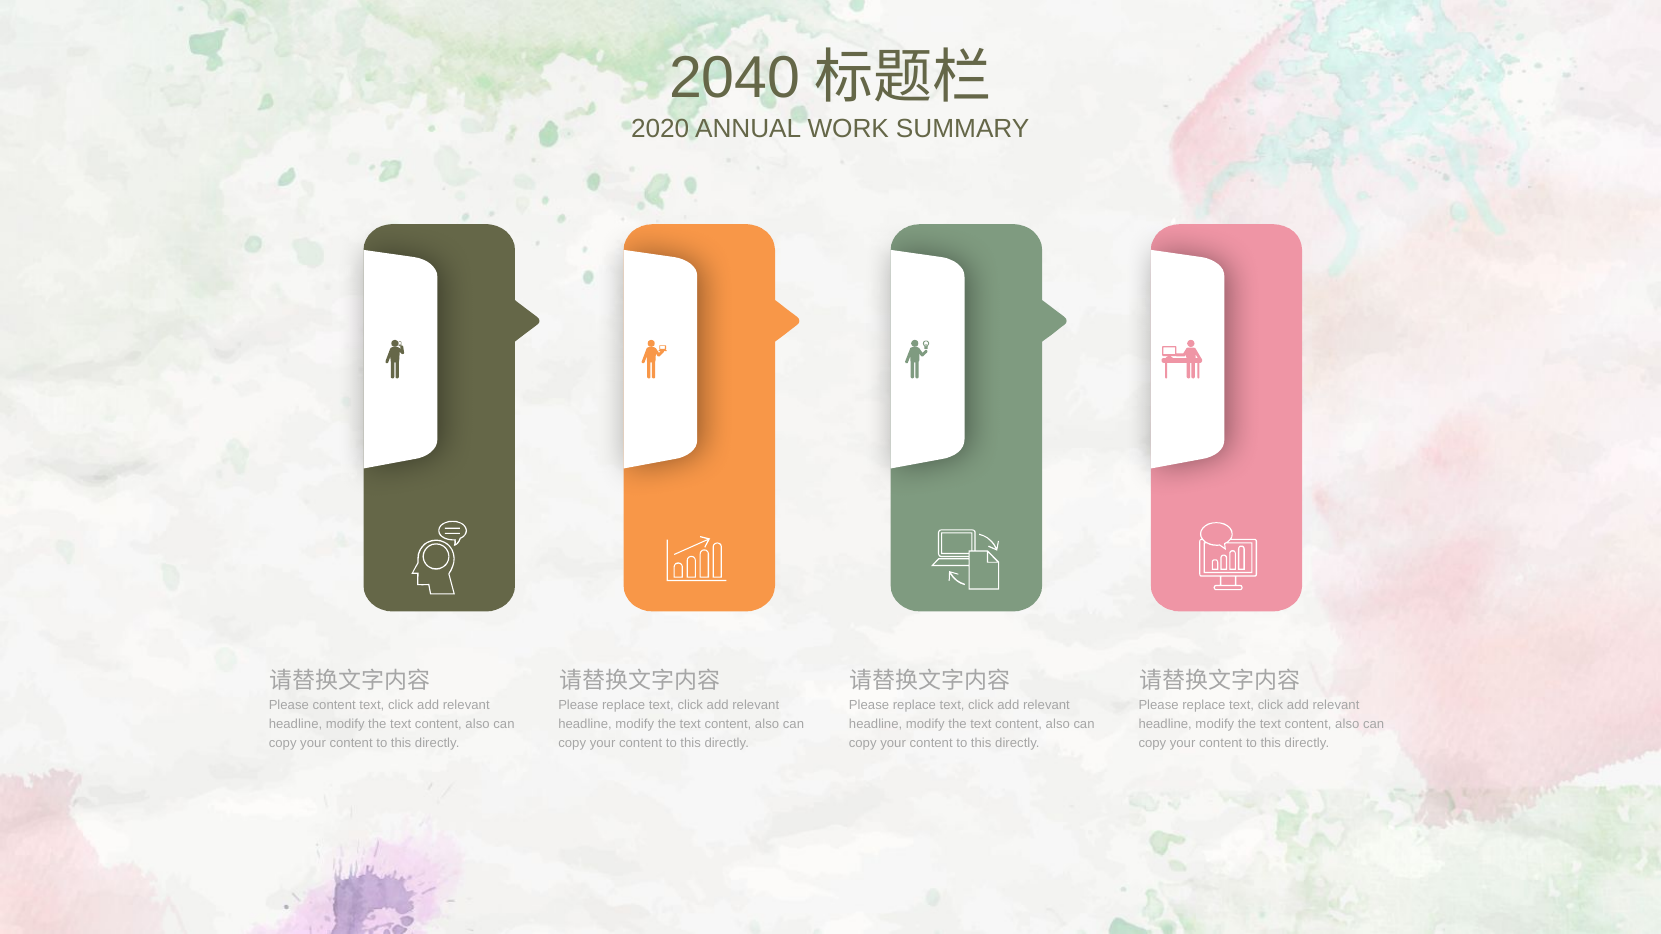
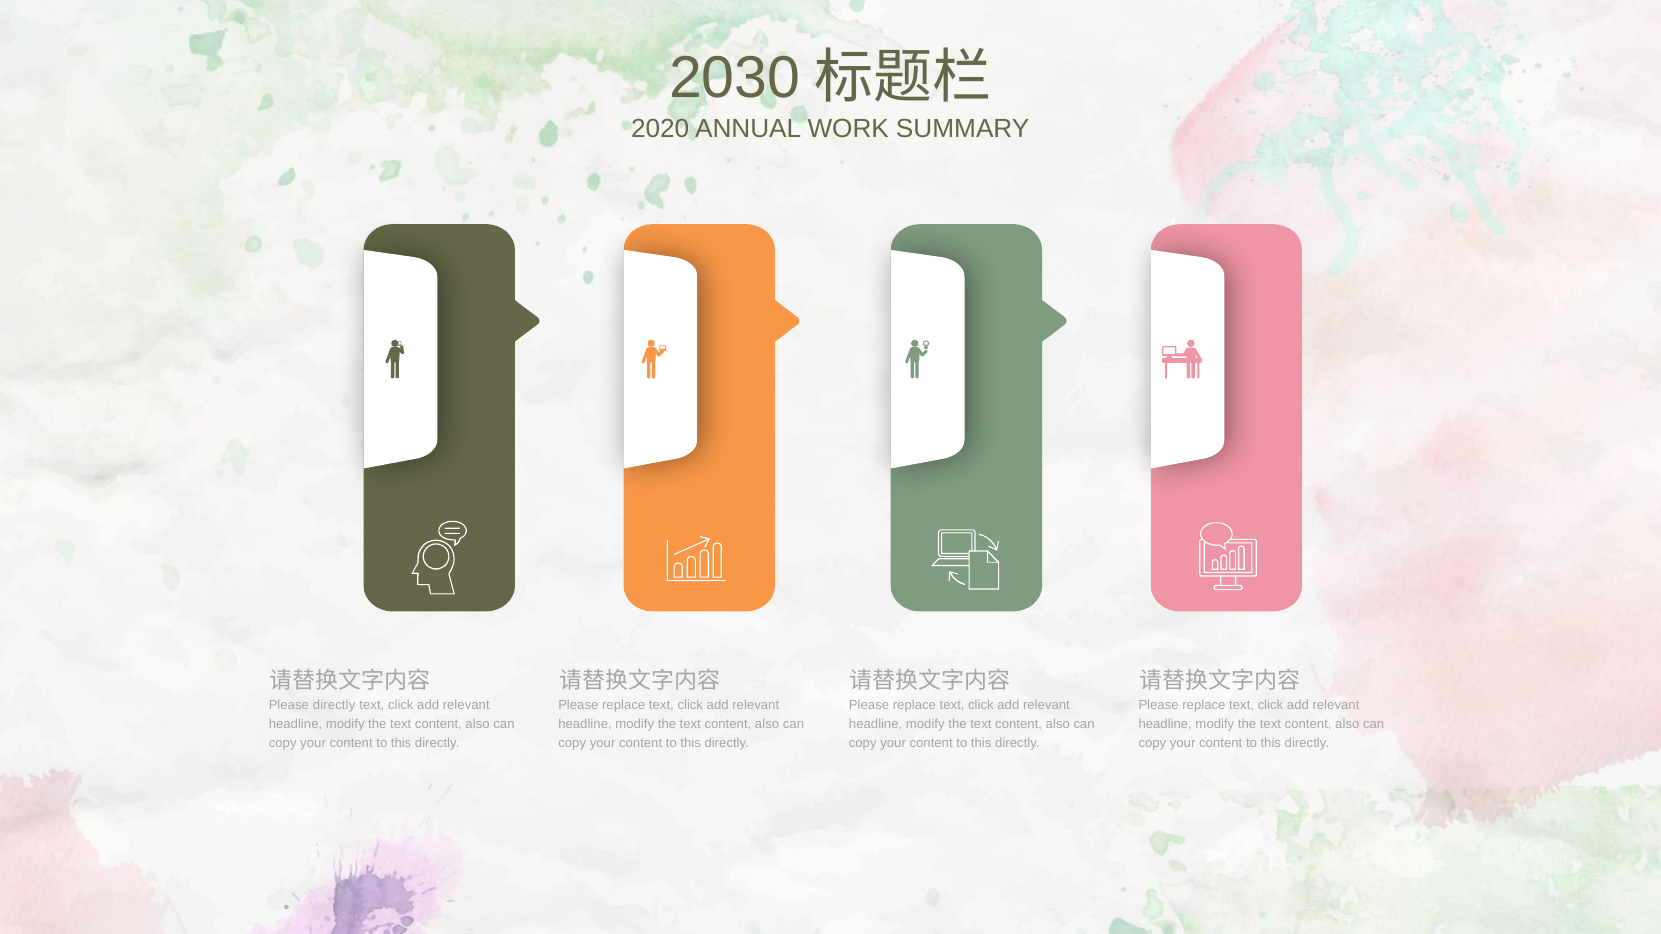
2040: 2040 -> 2030 (735, 78)
Please content: content -> directly (334, 705)
